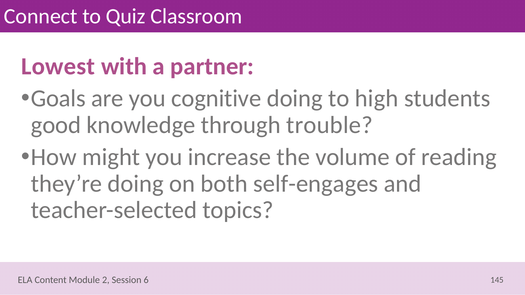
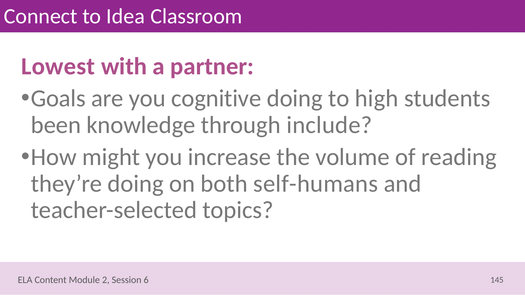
Quiz: Quiz -> Idea (126, 16)
good: good -> been (56, 125)
trouble: trouble -> include (329, 125)
self-engages: self-engages -> self-humans (316, 184)
